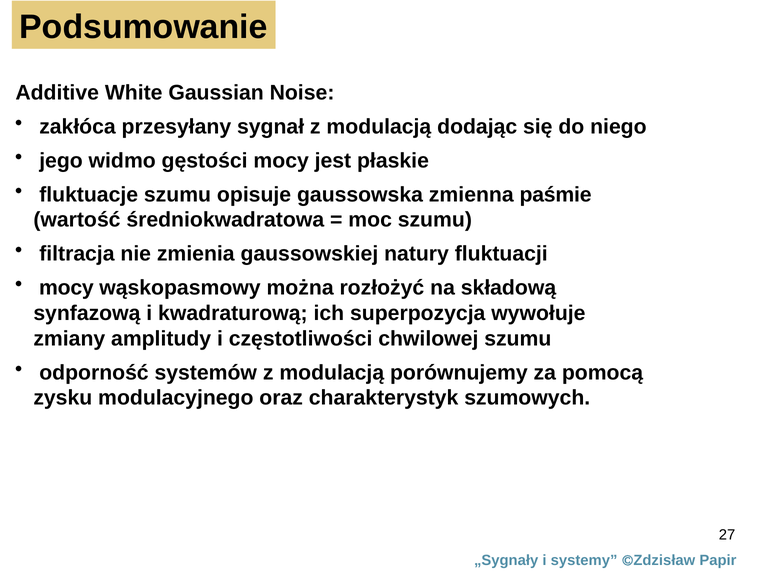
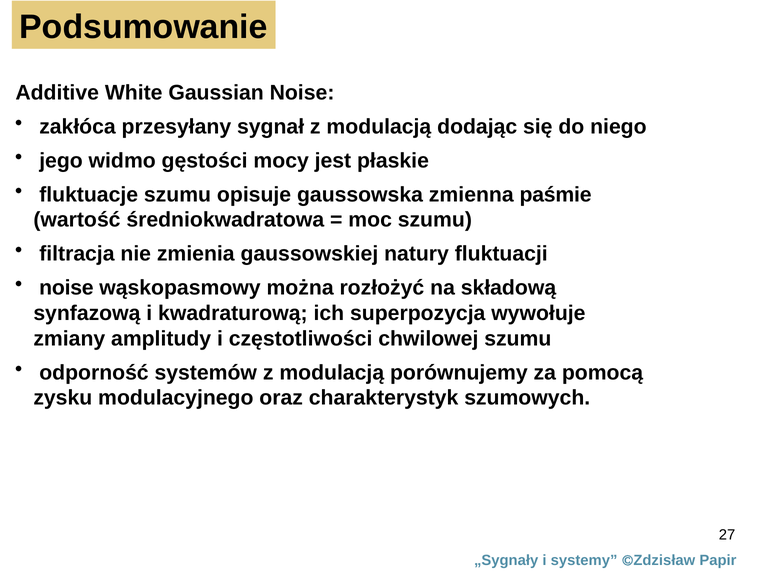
mocy: mocy -> noise (66, 287)
